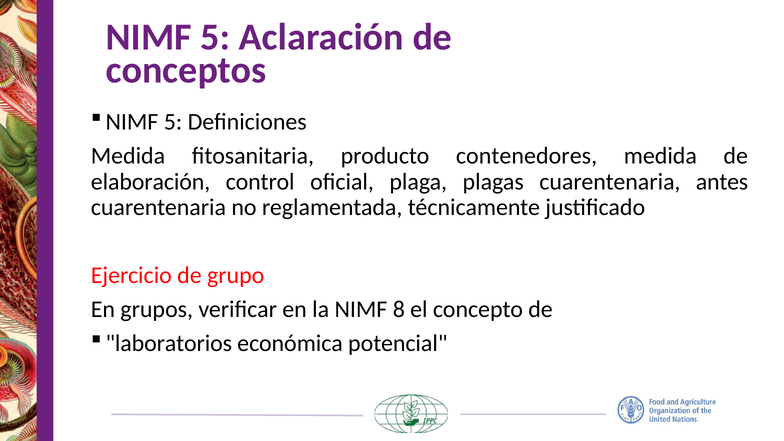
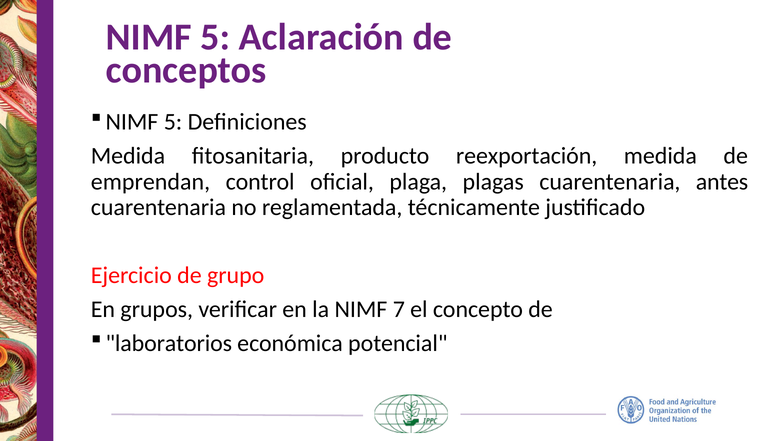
contenedores: contenedores -> reexportación (527, 156)
elaboración: elaboración -> emprendan (150, 182)
8: 8 -> 7 (399, 309)
